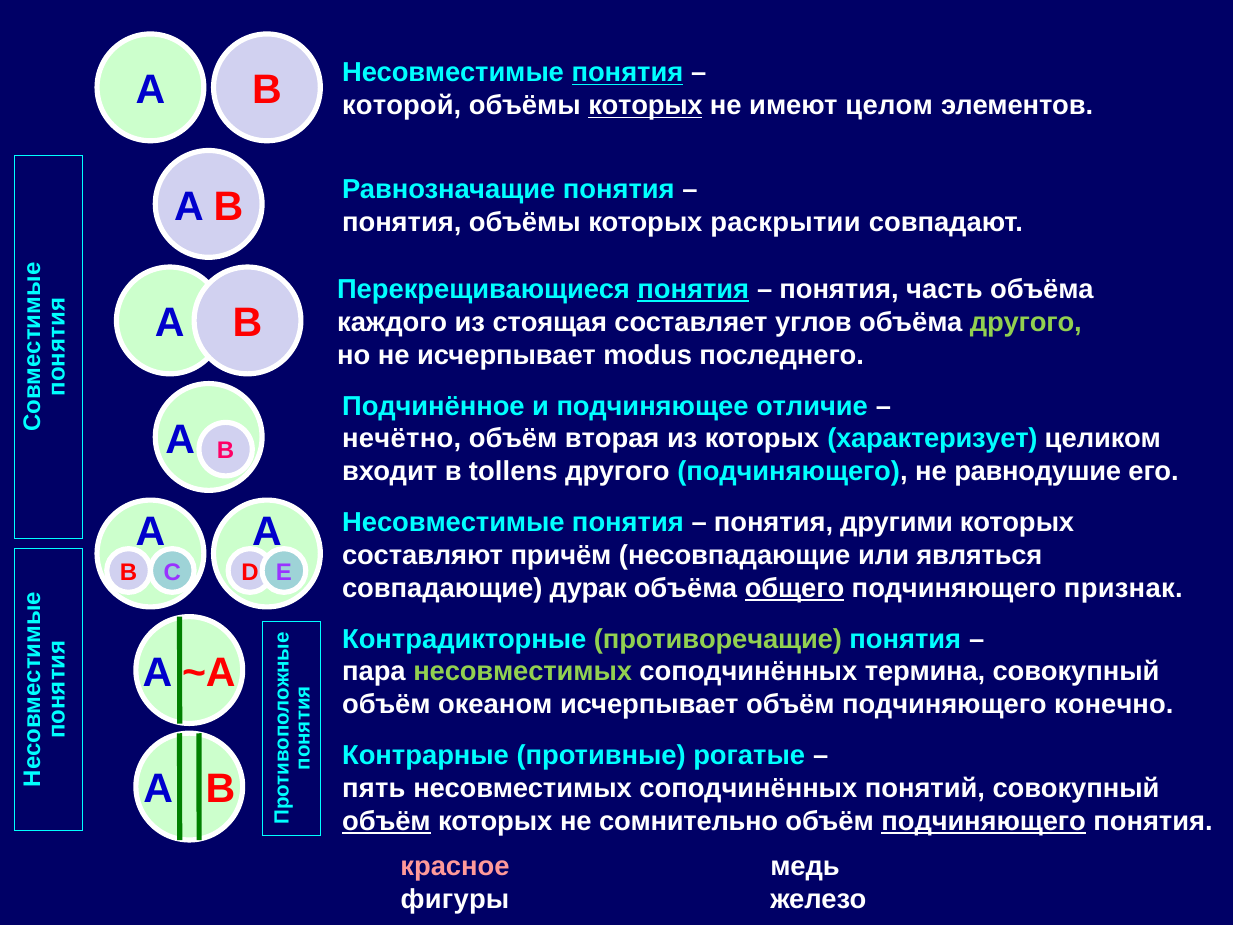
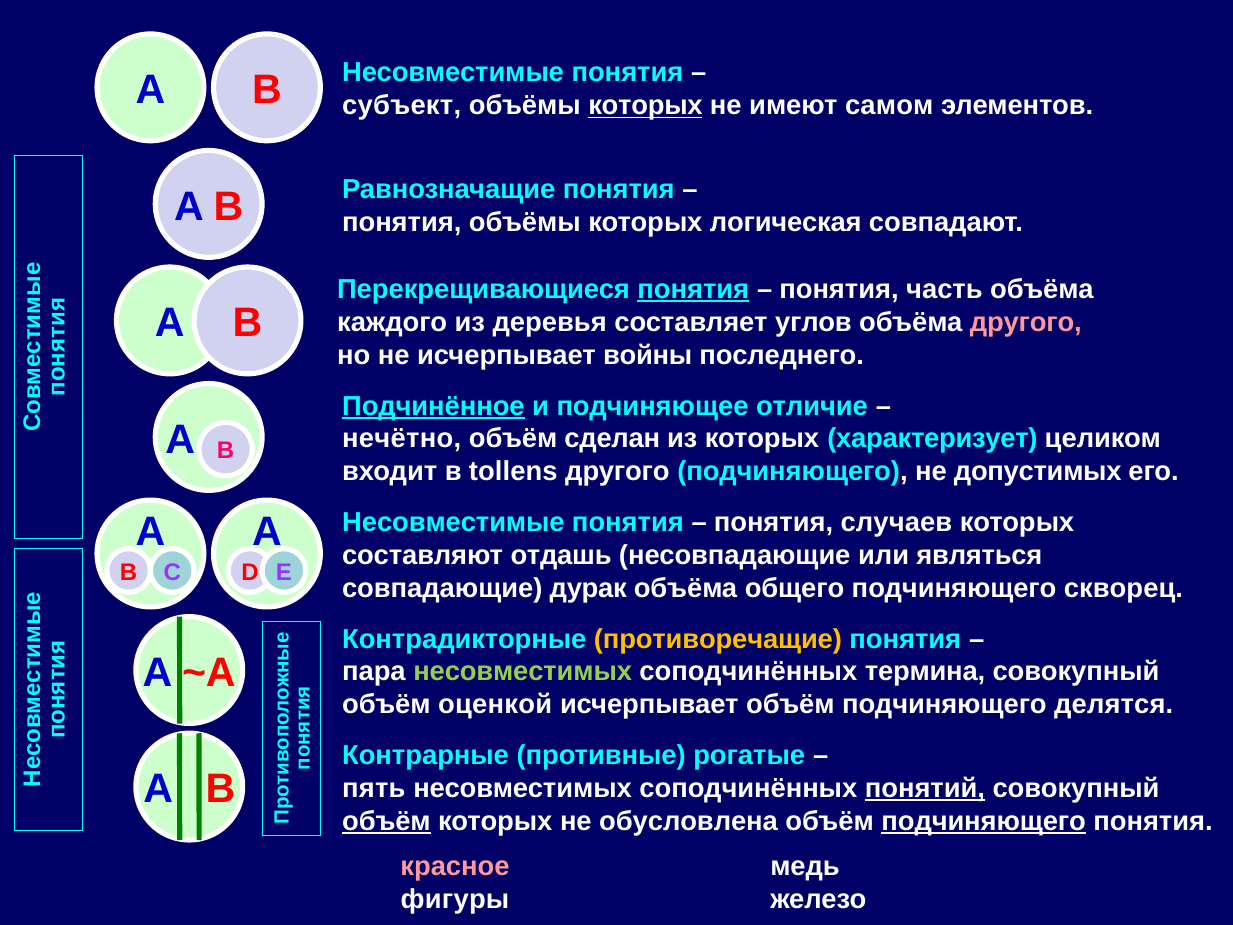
понятия underline: present -> none (627, 73)
которой: которой -> субъект (402, 106)
целом: целом -> самом (889, 106)
раскрытии: раскрытии -> логическая (786, 222)
стоящая: стоящая -> деревья (550, 322)
другого colour: light green -> pink (1026, 322)
modus: modus -> войны (648, 355)
Подчинённое underline: none -> present (433, 406)
вторая: вторая -> сделан (612, 439)
равнодушие: равнодушие -> допустимых (1038, 472)
другими: другими -> случаев (896, 522)
причём: причём -> отдашь (561, 555)
общего underline: present -> none (795, 588)
признак: признак -> скворец (1123, 588)
противоречащие colour: light green -> yellow (718, 639)
океаном: океаном -> оценкой (495, 705)
конечно: конечно -> делятся (1114, 705)
понятий underline: none -> present (925, 788)
сомнительно: сомнительно -> обусловлена (689, 821)
